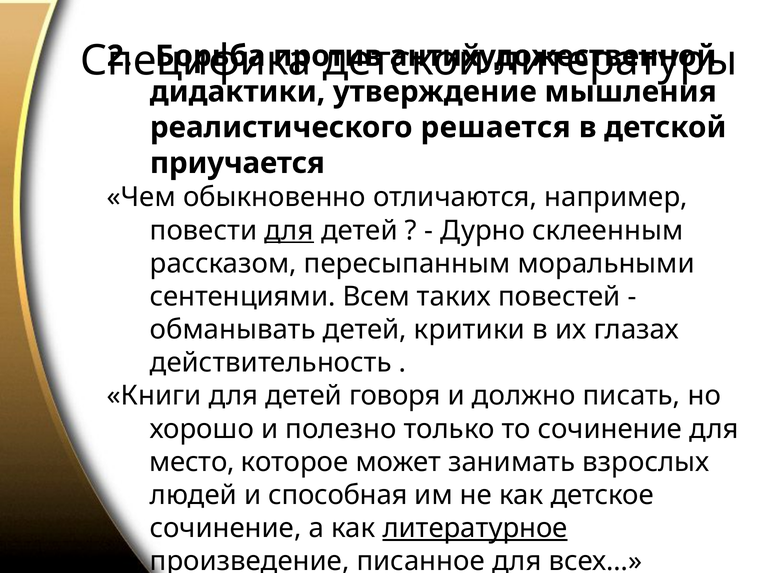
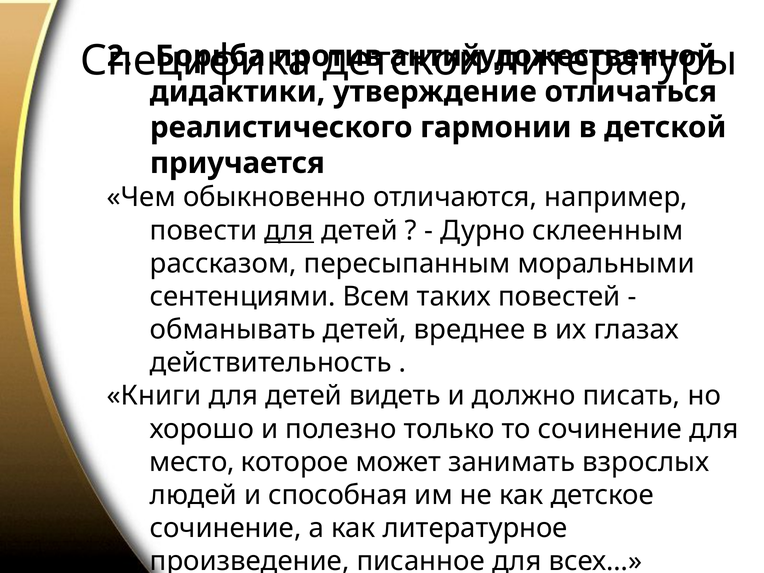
мышления: мышления -> отличаться (631, 92)
решается: решается -> гармонии (496, 127)
критики: критики -> вреднее (470, 330)
говоря: говоря -> видеть (395, 396)
литературное underline: present -> none (475, 528)
